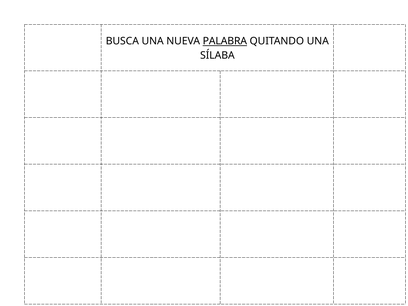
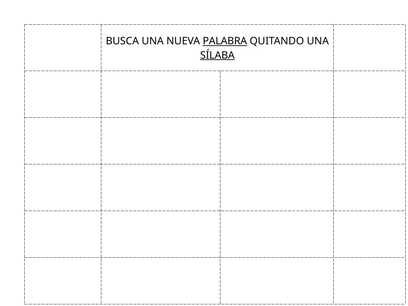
SÍLABA underline: none -> present (217, 55)
